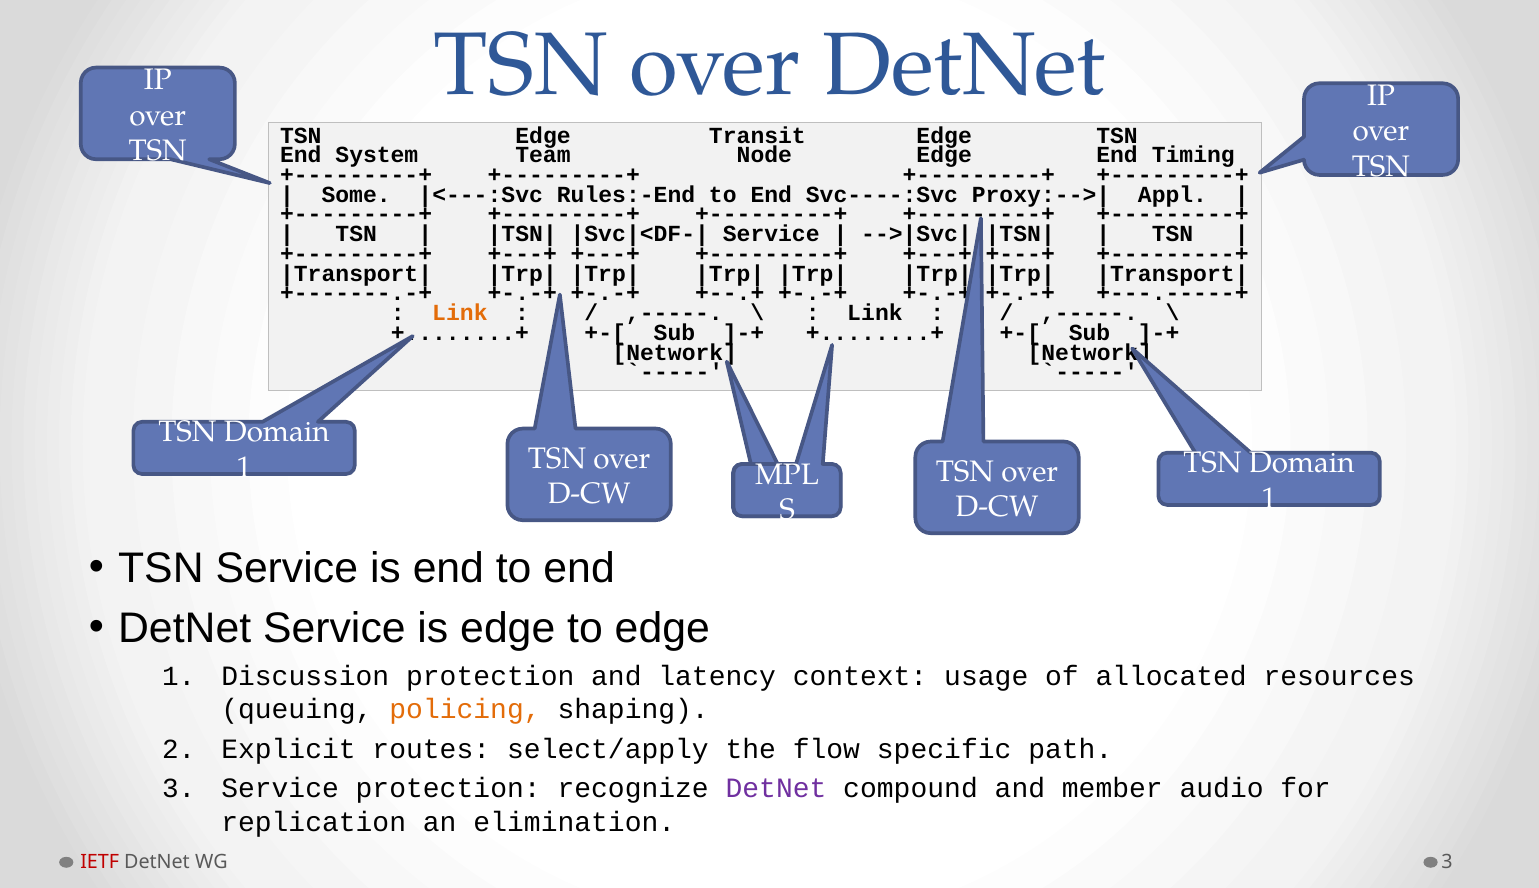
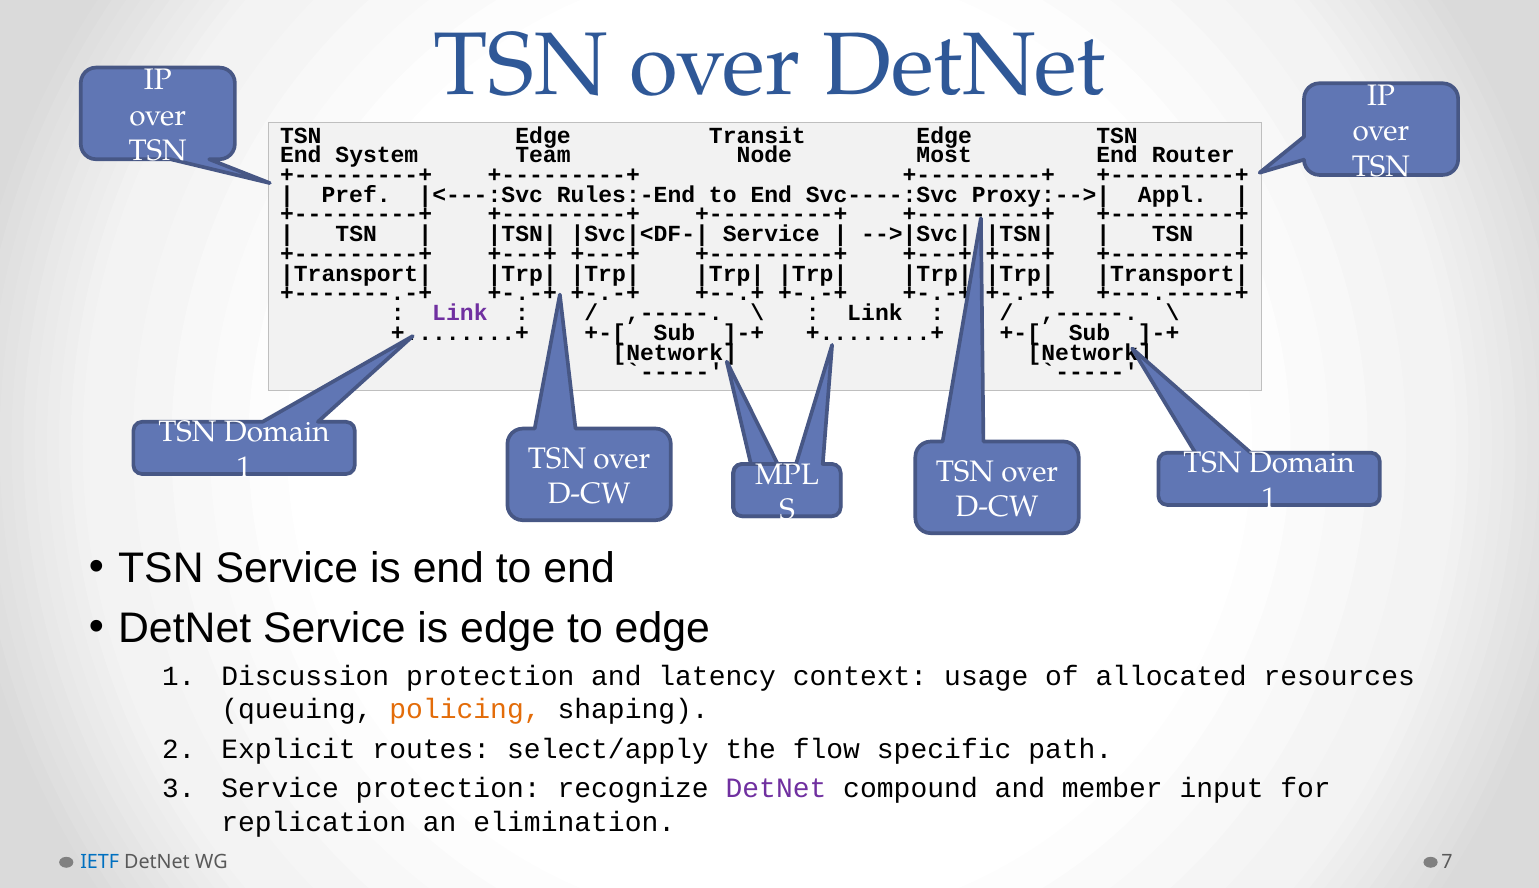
Node Edge: Edge -> Most (944, 155)
Timing: Timing -> Router (1193, 155)
Some: Some -> Pref (356, 195)
Link colour: orange -> purple (460, 313)
audio: audio -> input (1222, 788)
IETF colour: red -> blue (100, 862)
WG 3: 3 -> 7 (1447, 862)
